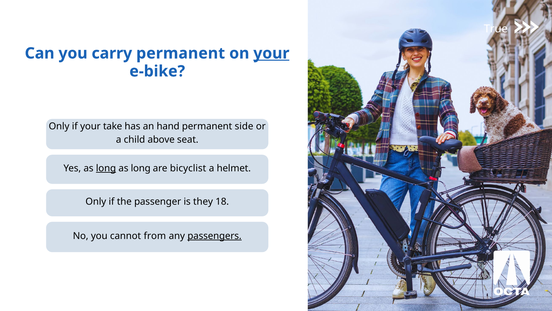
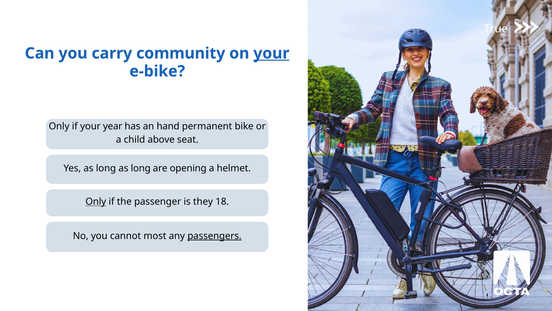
carry permanent: permanent -> community (181, 53)
take: take -> year (113, 126)
side: side -> bike (244, 126)
long underline: present -> none (106, 168)
bicyclist: bicyclist -> opening (188, 168)
Only underline: none -> present (96, 201)
from: from -> most (155, 235)
